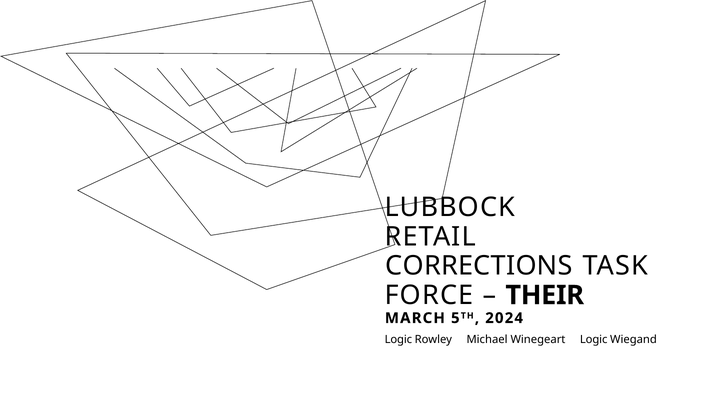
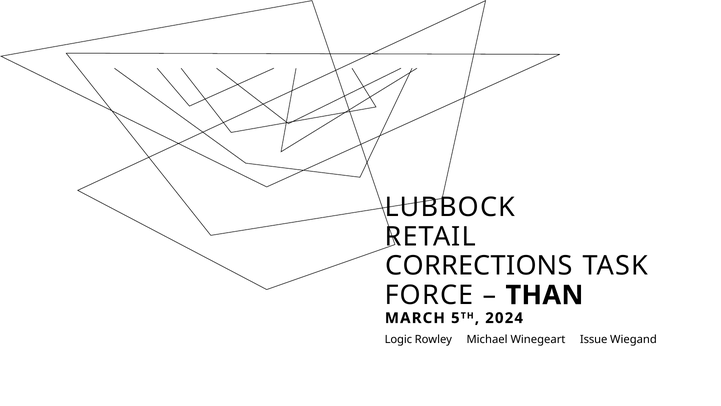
THEIR: THEIR -> THAN (544, 295)
Winegeart Logic: Logic -> Issue (594, 339)
